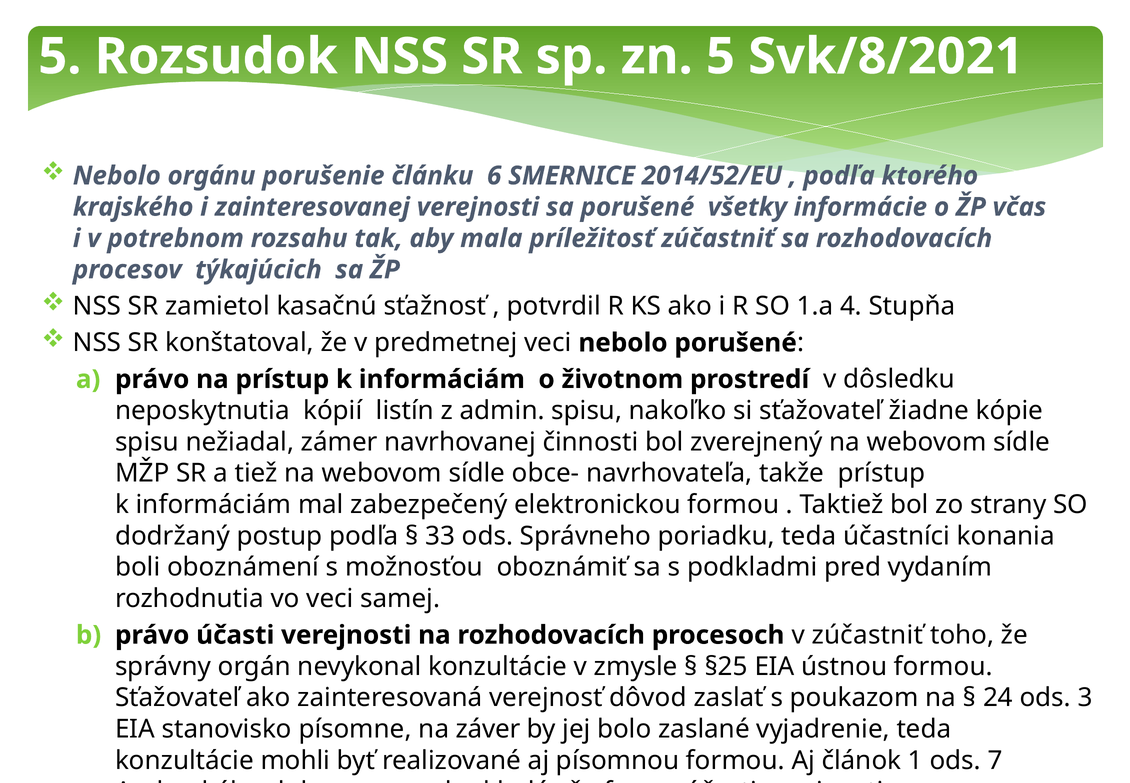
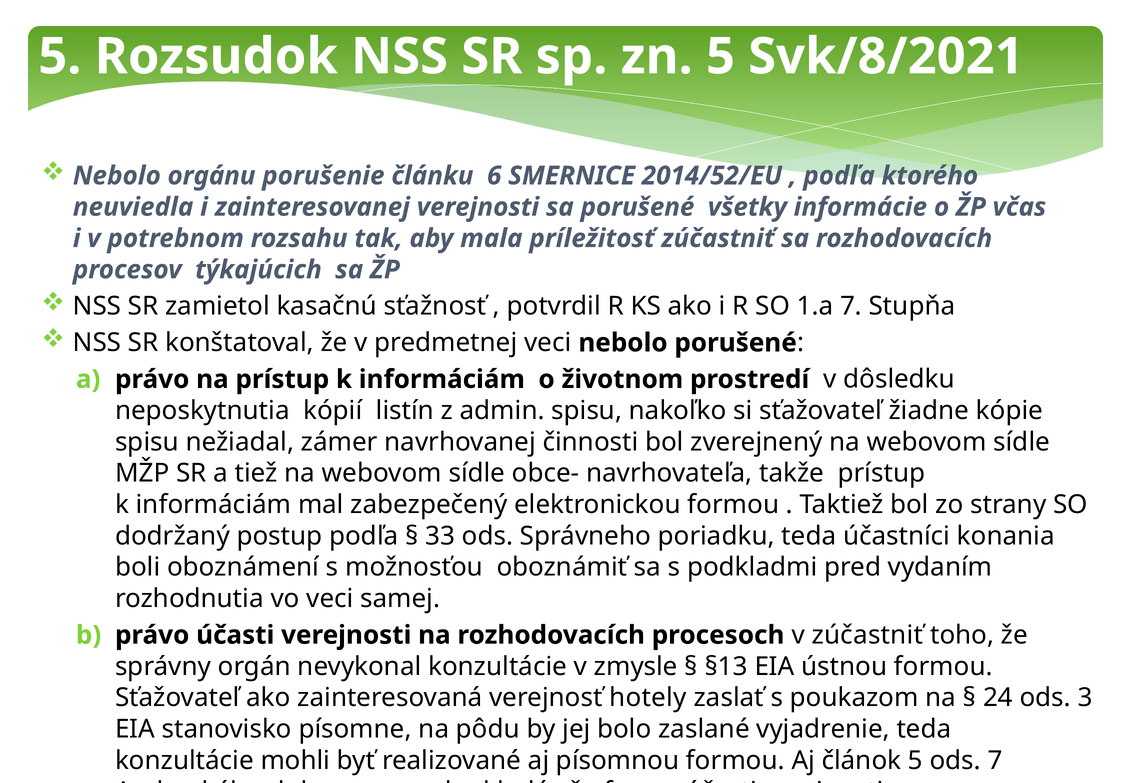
krajského: krajského -> neuviedla (133, 207)
1.a 4: 4 -> 7 (851, 306)
§25: §25 -> §13 (726, 666)
dôvod: dôvod -> hotely (648, 697)
záver: záver -> pôdu (488, 728)
článok 1: 1 -> 5 (915, 760)
